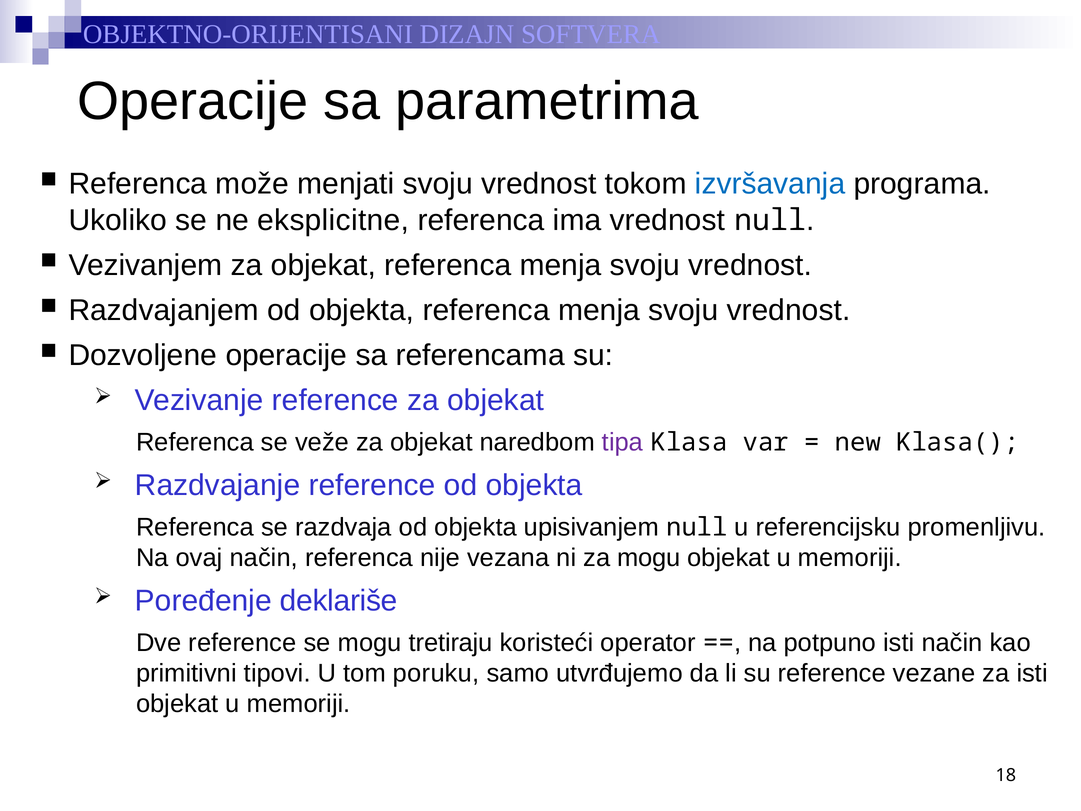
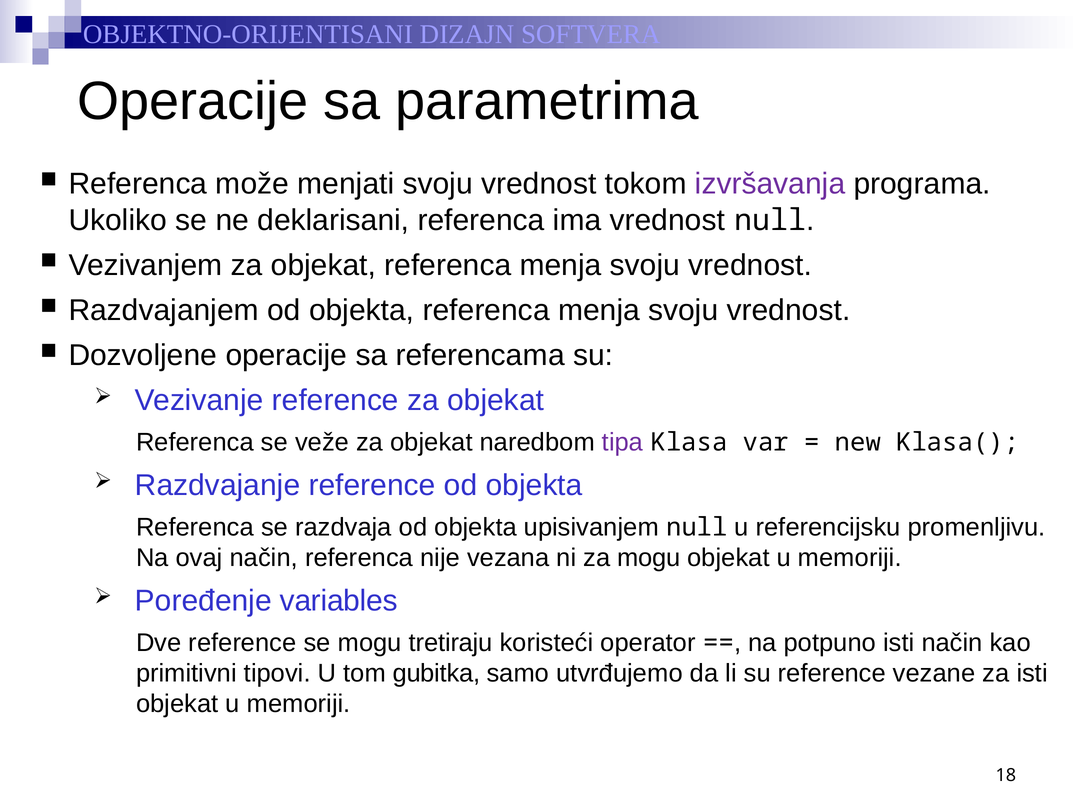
izvršavanja colour: blue -> purple (770, 184)
eksplicitne: eksplicitne -> deklarisani (333, 220)
deklariše: deklariše -> variables (339, 600)
poruku: poruku -> gubitka (436, 673)
